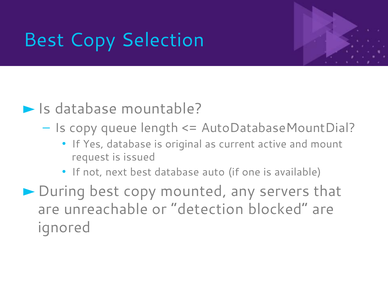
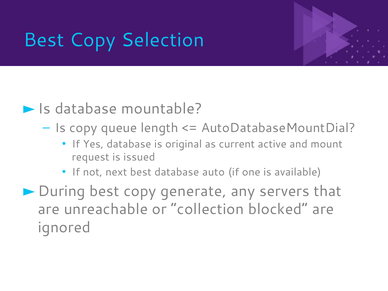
mounted: mounted -> generate (193, 191)
detection: detection -> collection (207, 209)
